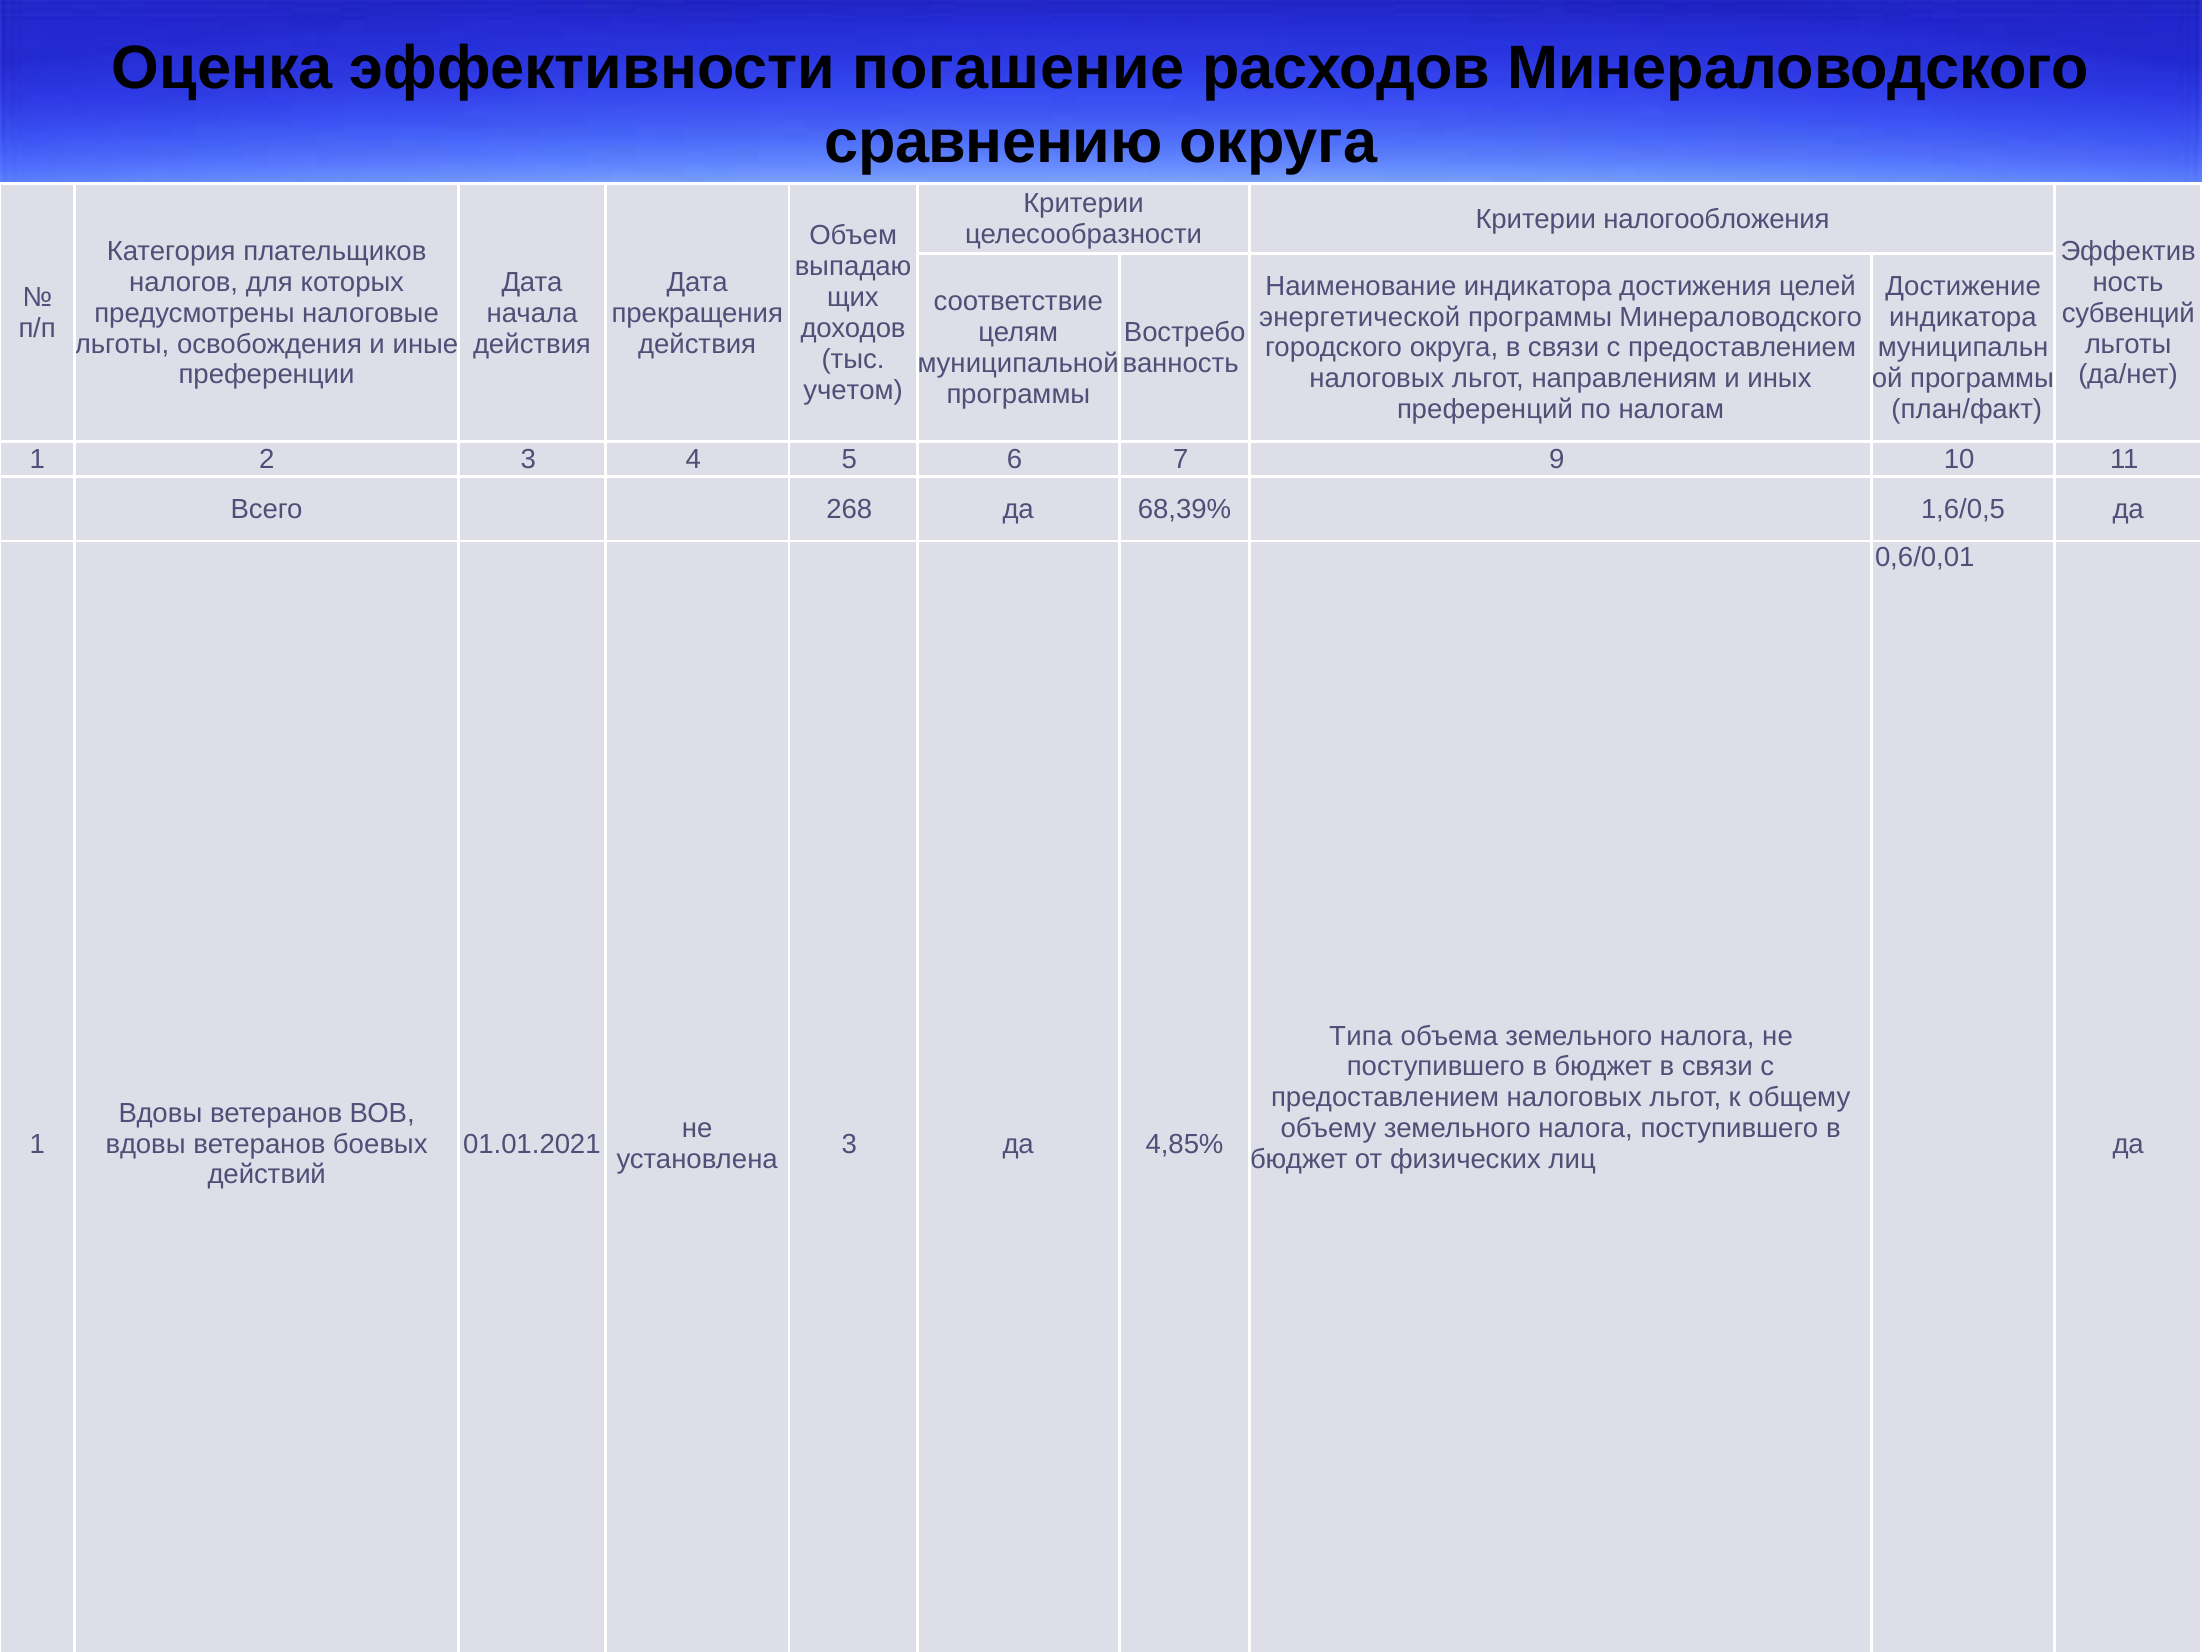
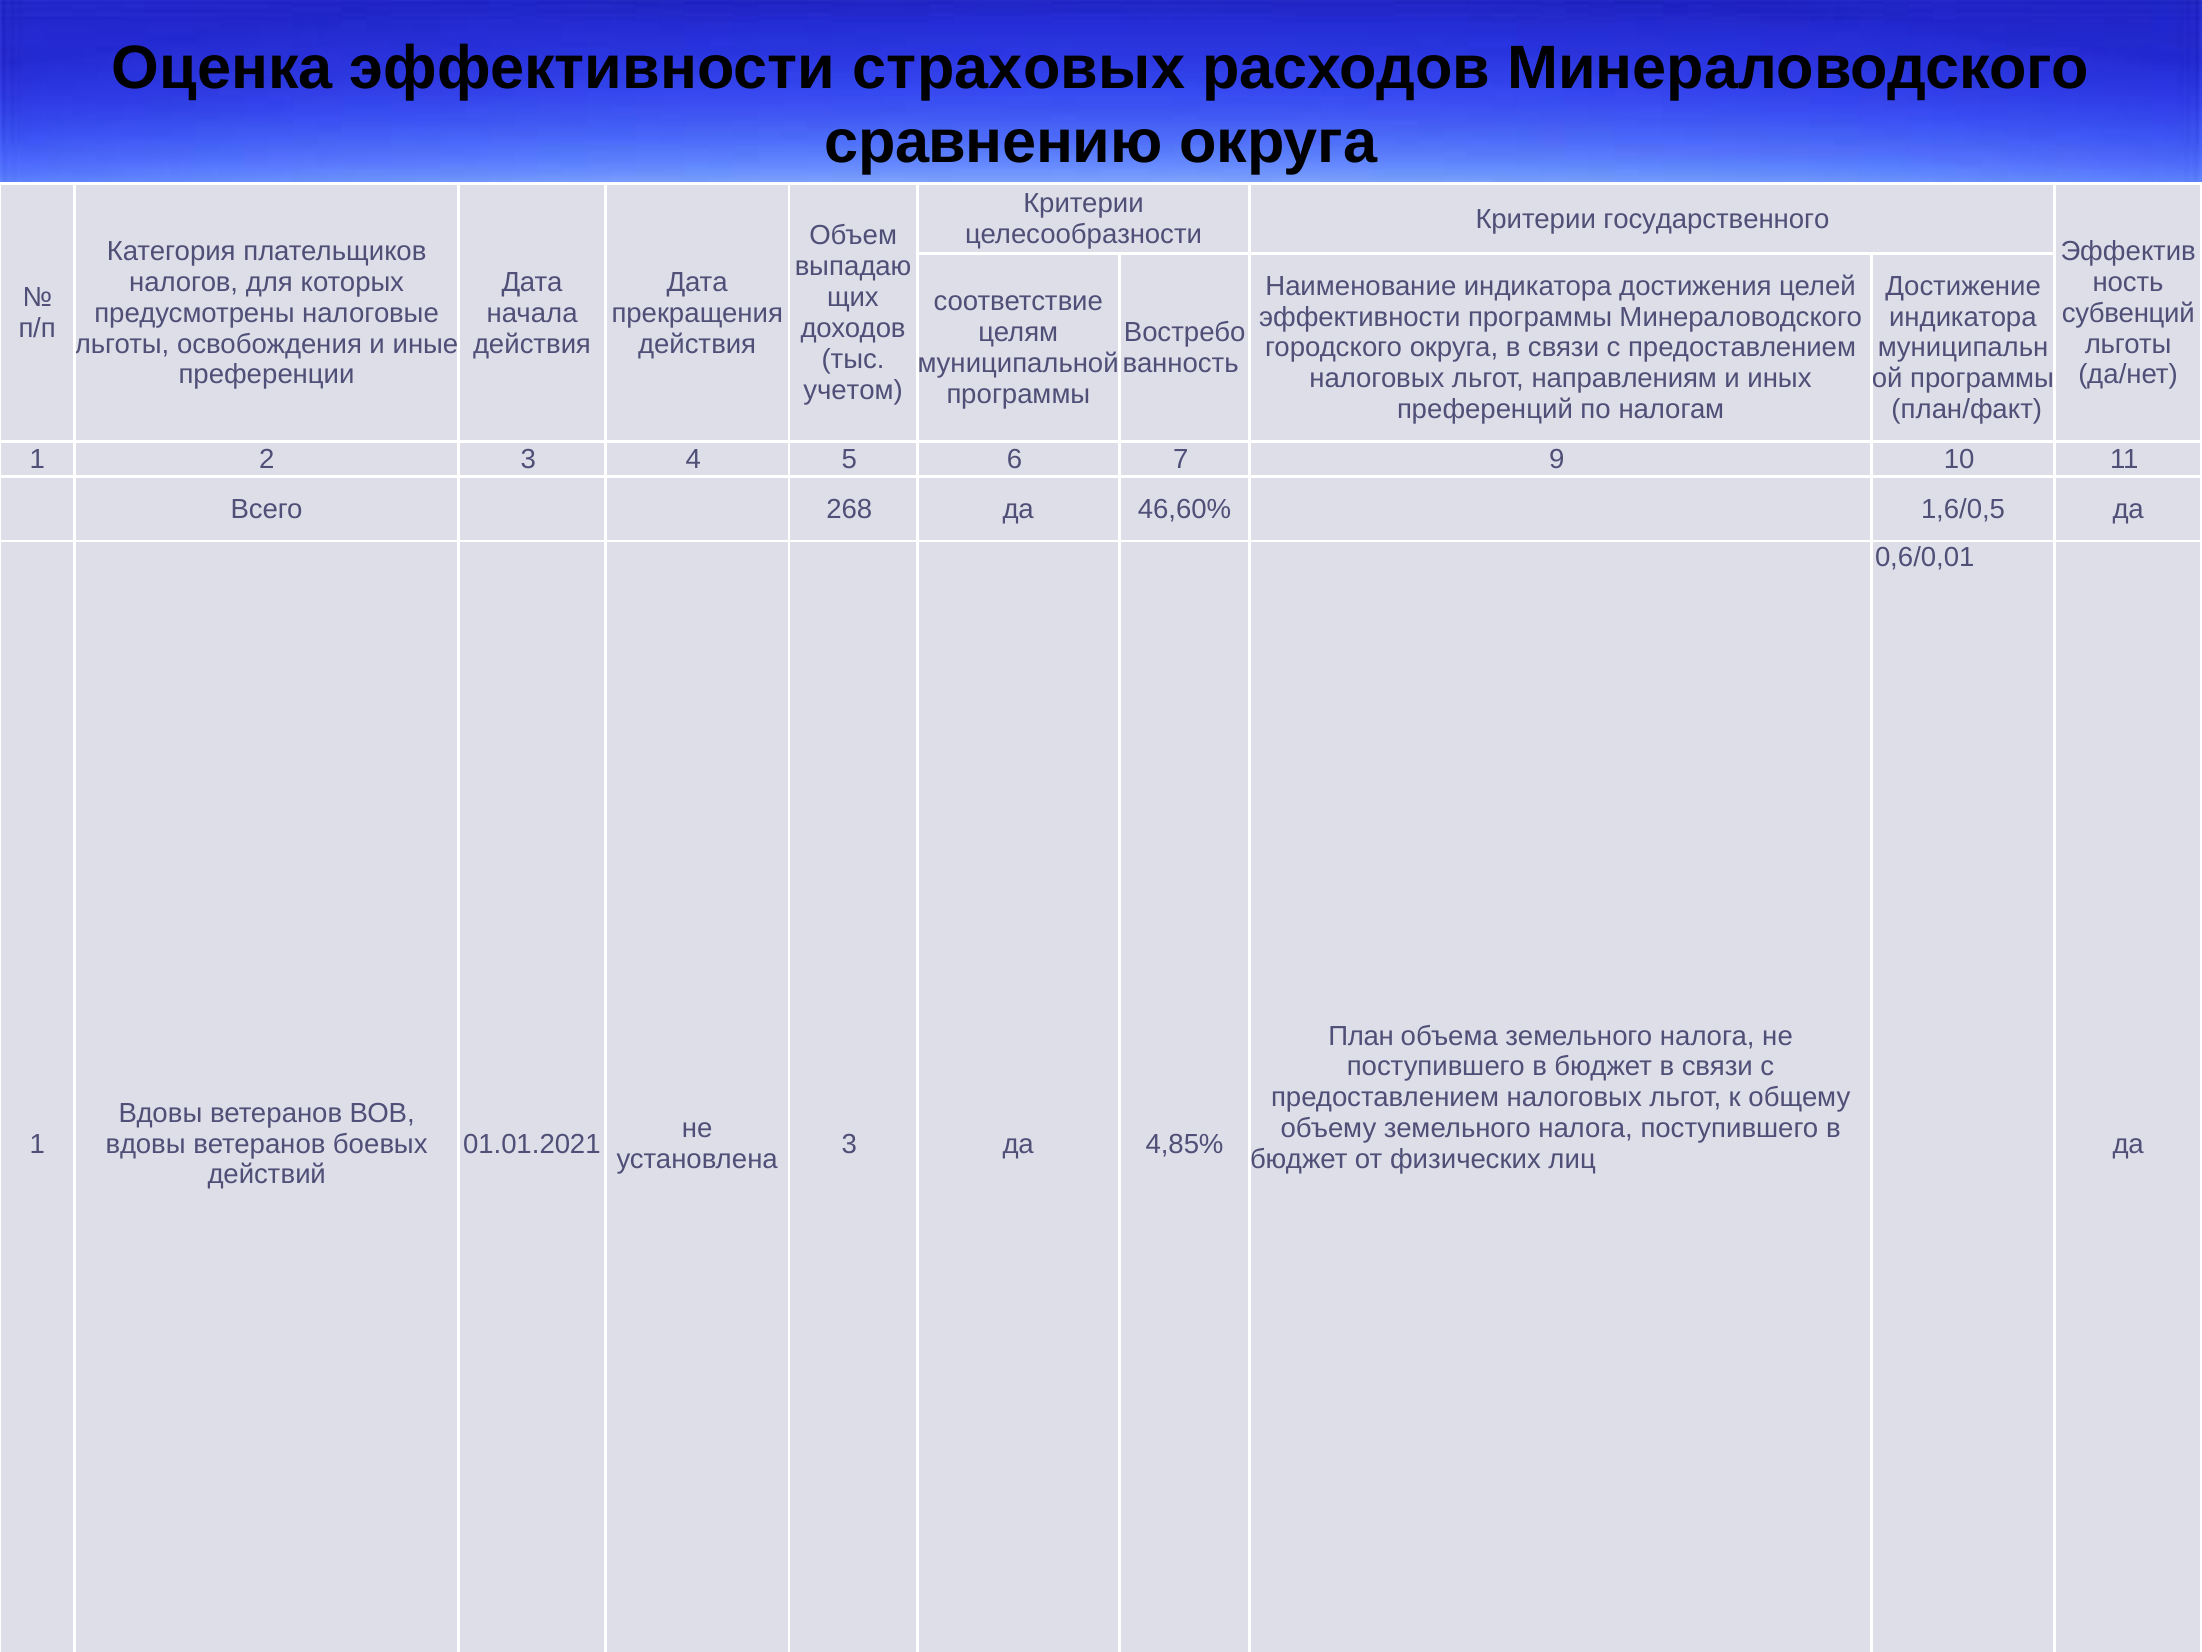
погашение: погашение -> страховых (1019, 68)
налогообложения: налогообложения -> государственного (1716, 219)
энергетической: энергетической -> эффективности (1360, 317)
68,39%: 68,39% -> 46,60% (1185, 509)
Типа: Типа -> План (1361, 1036)
